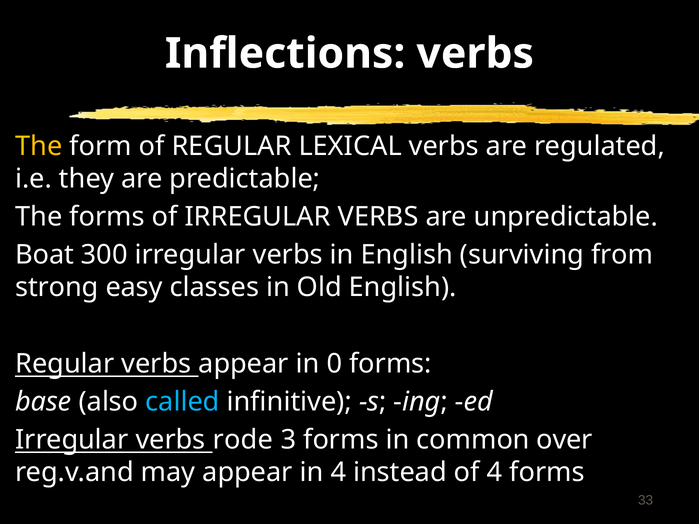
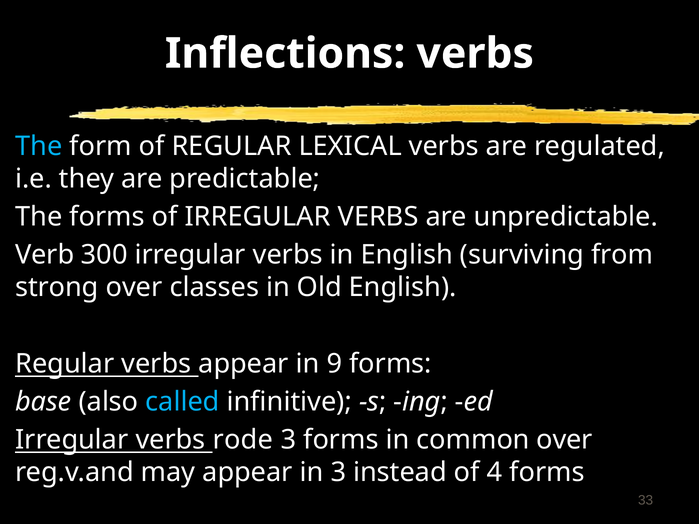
The colour: yellow -> light blue (39, 146)
Boat: Boat -> Verb (45, 255)
strong easy: easy -> over (134, 288)
0: 0 -> 9 (334, 364)
in 4: 4 -> 3 (338, 473)
